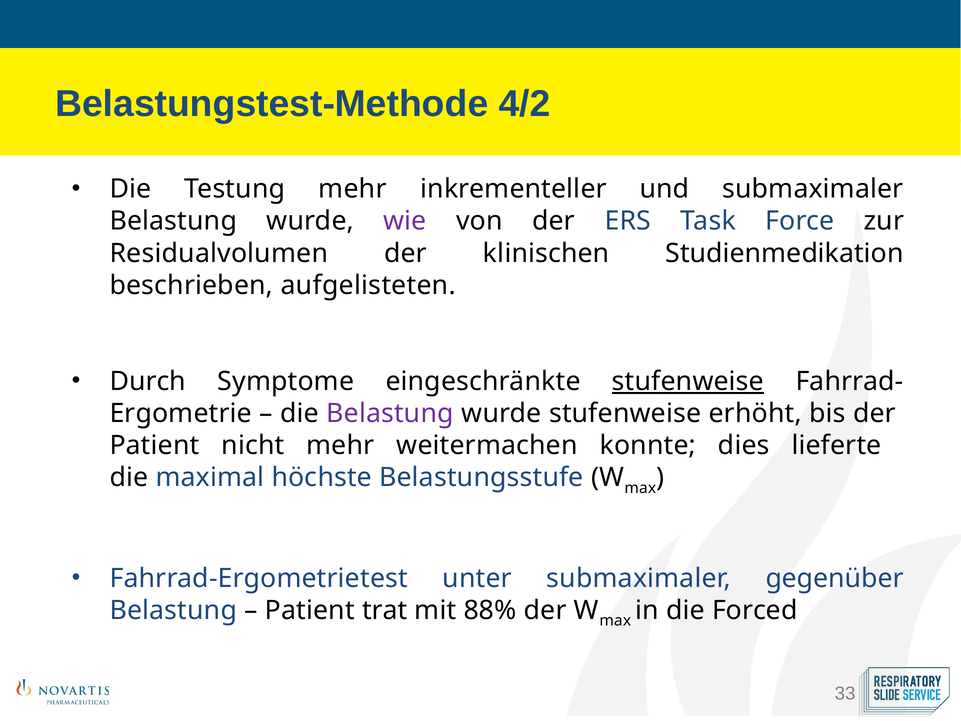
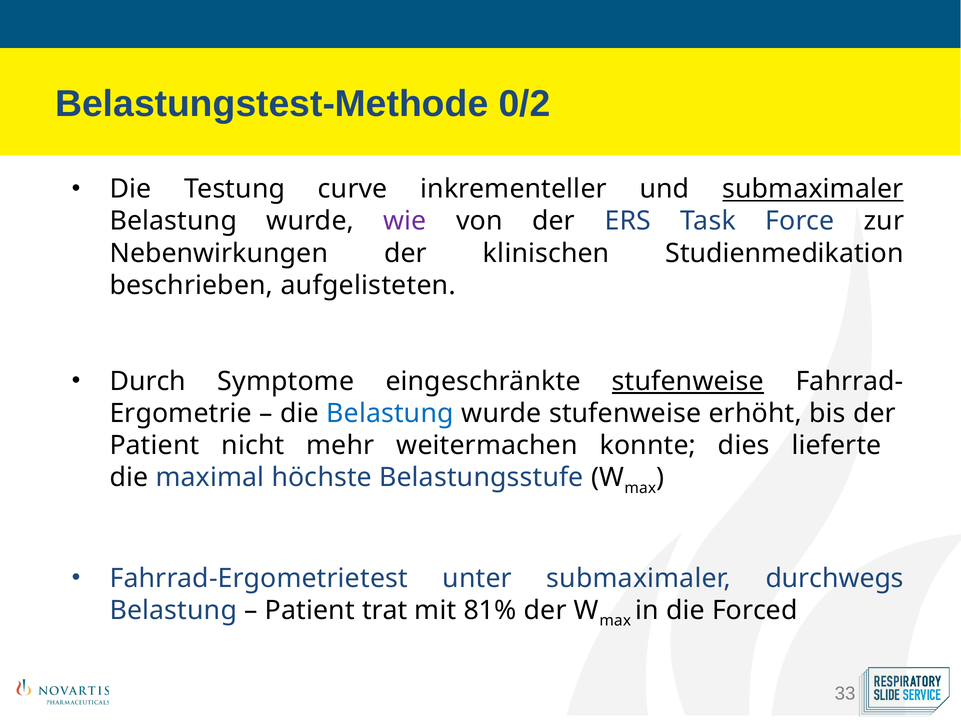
4/2: 4/2 -> 0/2 (525, 104)
Testung mehr: mehr -> curve (353, 189)
submaximaler underline: none -> present (813, 189)
Residualvolumen: Residualvolumen -> Nebenwirkungen (219, 253)
Belastung colour: purple -> blue (390, 413)
gegenüber: gegenüber -> durchwegs (835, 578)
88%: 88% -> 81% (490, 610)
